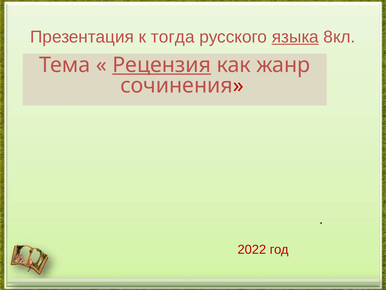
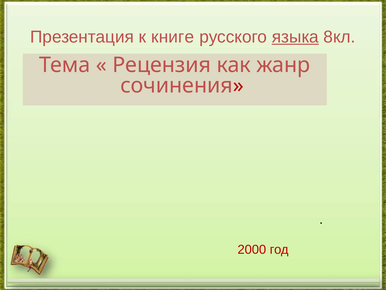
тогда: тогда -> книге (173, 37)
Рецензия underline: present -> none (162, 65)
2022: 2022 -> 2000 (252, 249)
